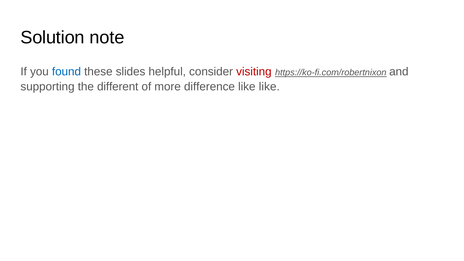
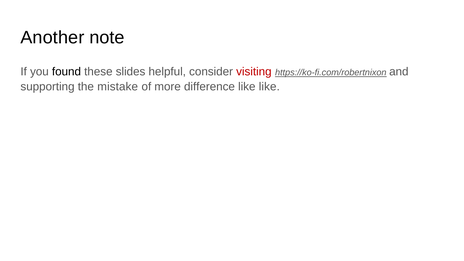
Solution: Solution -> Another (52, 38)
found colour: blue -> black (66, 72)
different: different -> mistake (118, 87)
